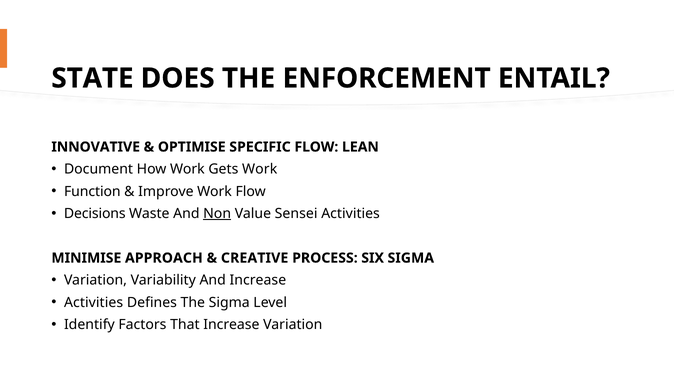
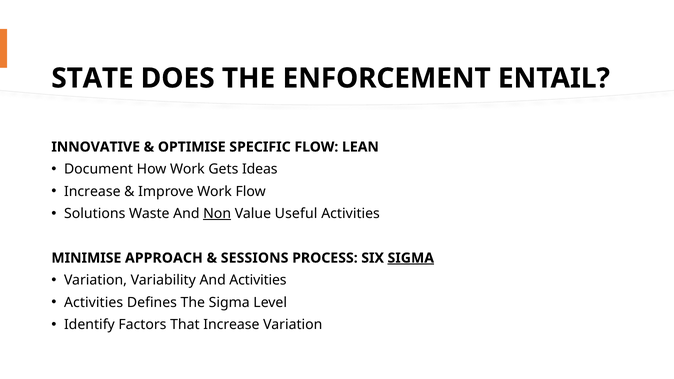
Gets Work: Work -> Ideas (260, 169)
Function: Function -> Increase (92, 191)
Decisions: Decisions -> Solutions (95, 214)
Sensei: Sensei -> Useful (296, 214)
CREATIVE: CREATIVE -> SESSIONS (255, 258)
SIGMA underline: none -> present (411, 258)
And Increase: Increase -> Activities (258, 280)
